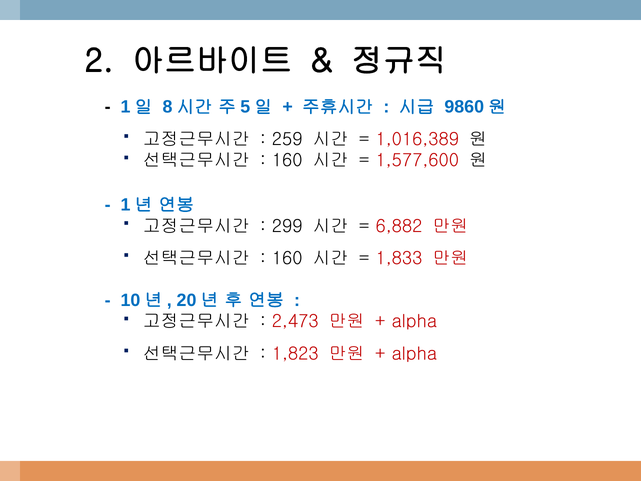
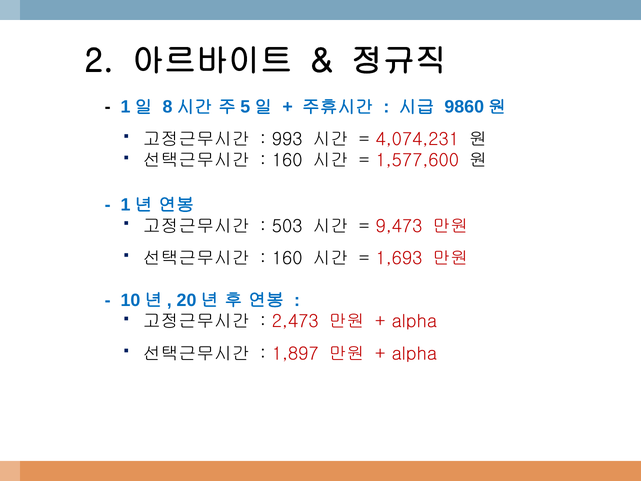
259: 259 -> 993 (287, 139)
1,016,389: 1,016,389 -> 4,074,231 (417, 139)
299: 299 -> 503 (287, 226)
6,882: 6,882 -> 9,473 (399, 226)
1,833: 1,833 -> 1,693 (399, 258)
1,823: 1,823 -> 1,897 (295, 353)
